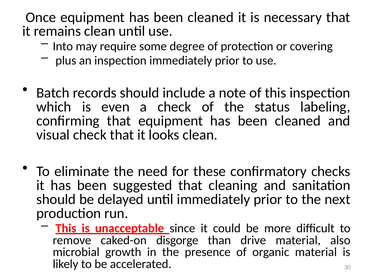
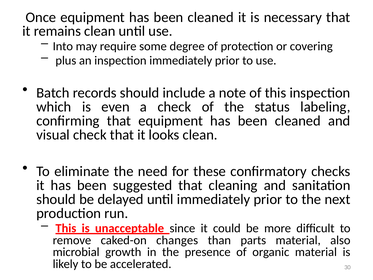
disgorge: disgorge -> changes (177, 240)
drive: drive -> parts (253, 240)
